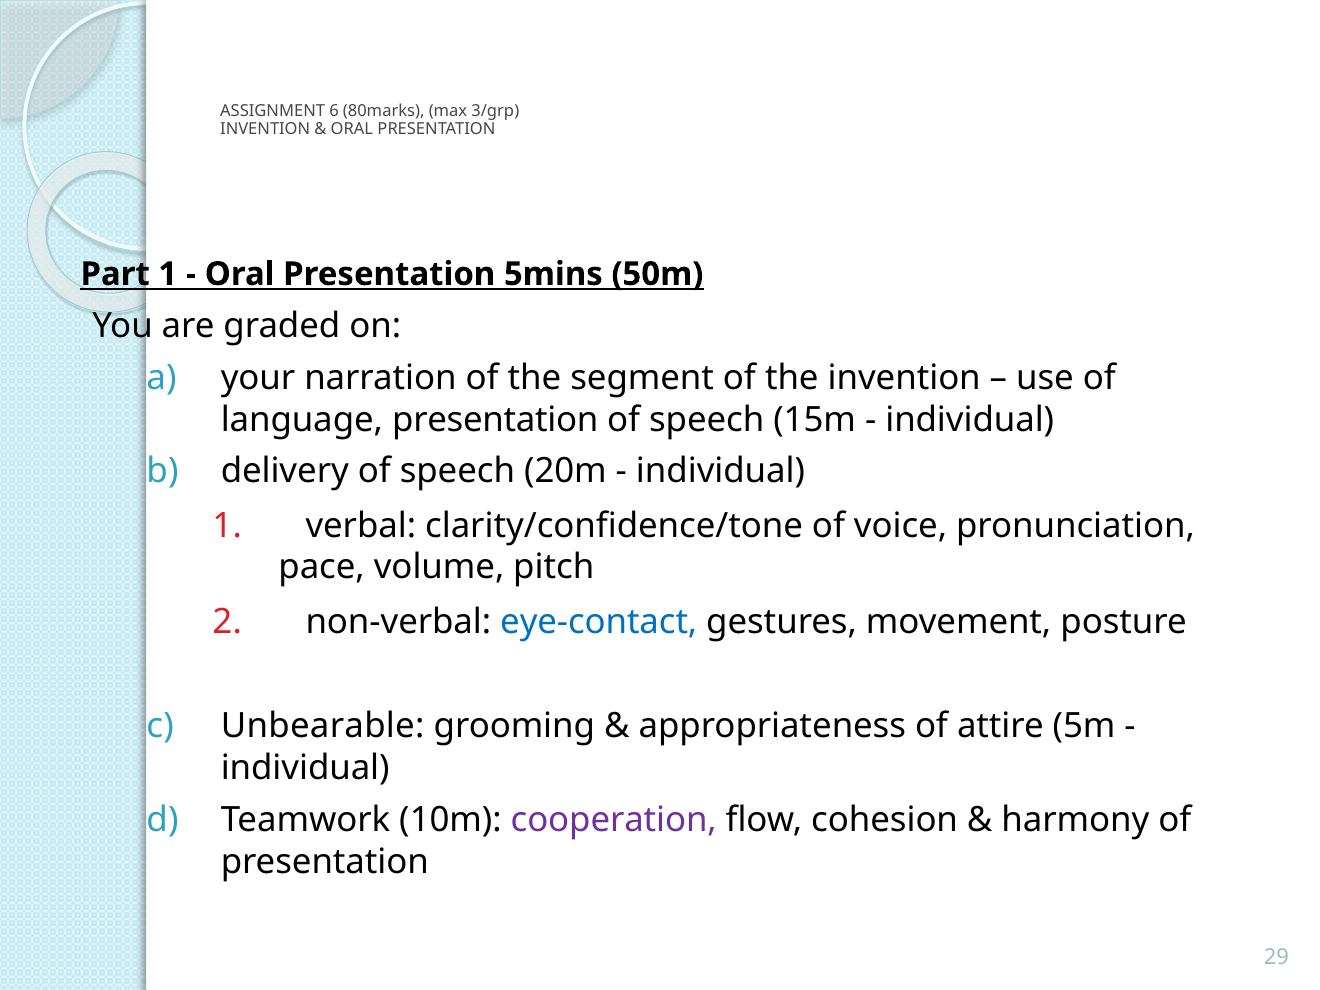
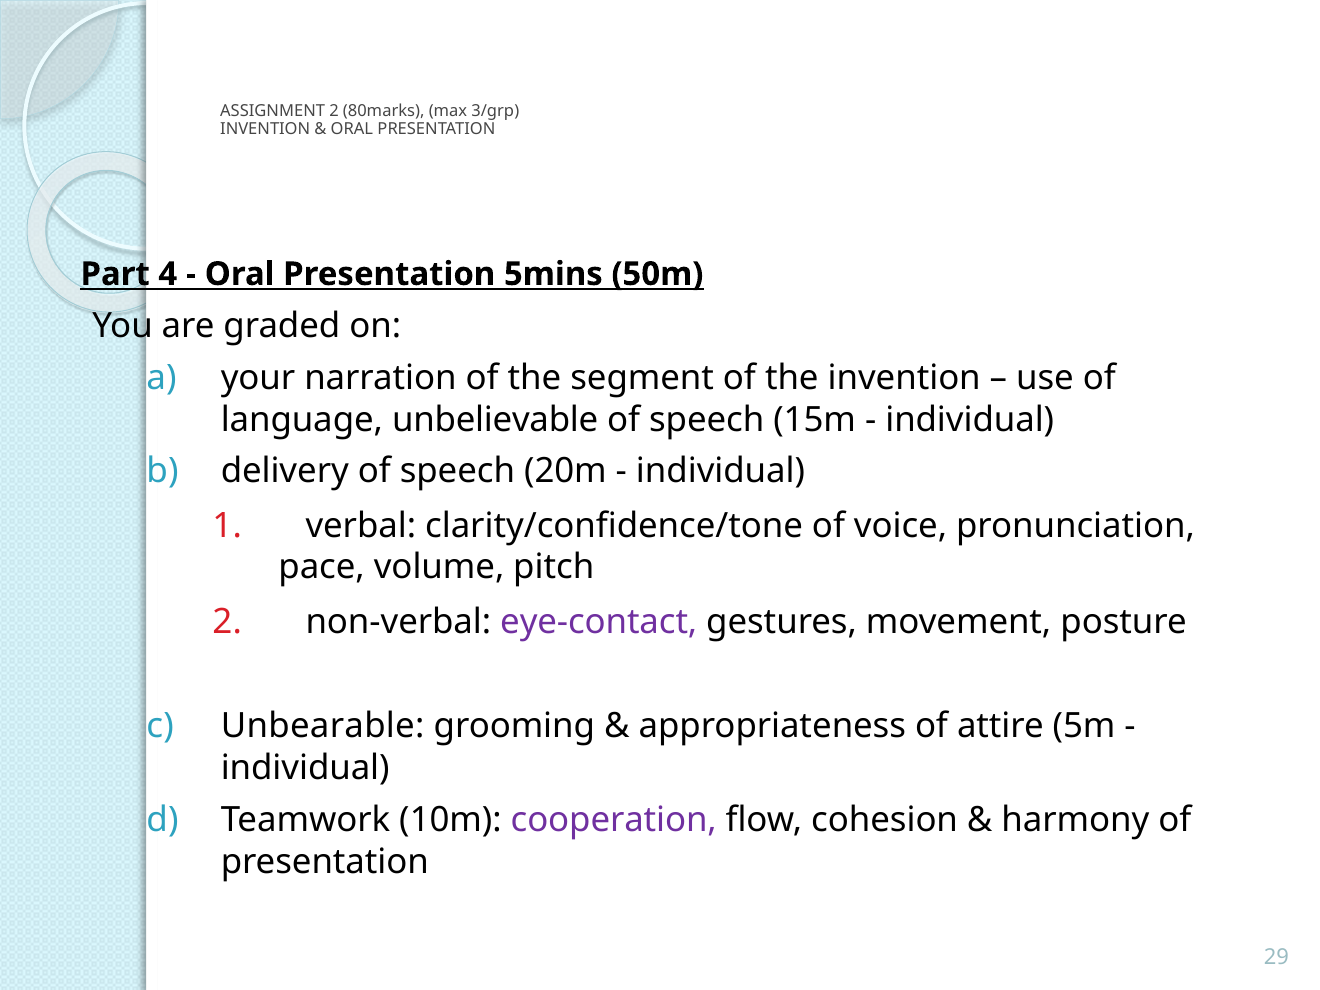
ASSIGNMENT 6: 6 -> 2 (334, 111)
Part 1: 1 -> 4 (168, 274)
language presentation: presentation -> unbelievable (495, 420)
eye-contact colour: blue -> purple (599, 622)
